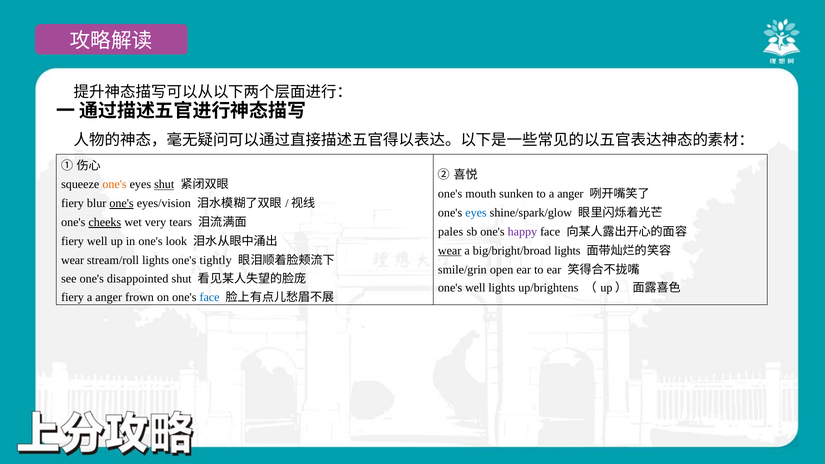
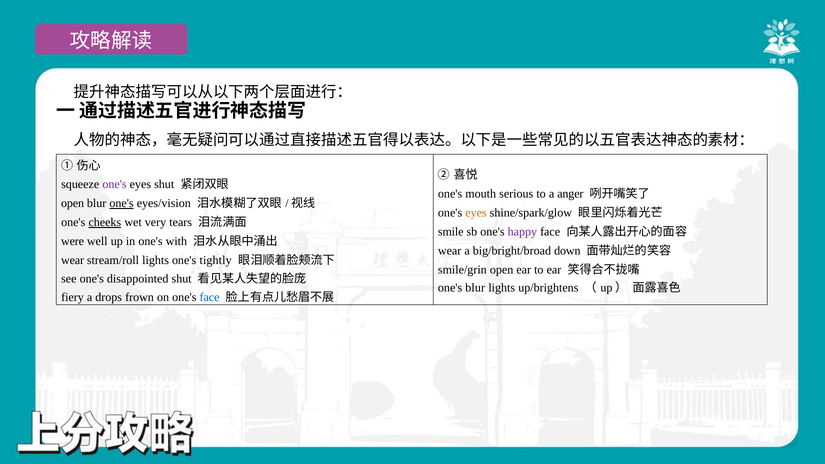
one's colour: orange -> purple (115, 185)
shut underline: present -> none (164, 185)
sunken: sunken -> serious (516, 194)
fiery: fiery -> open (73, 203)
eyes colour: blue -> orange (476, 213)
pales: pales -> smile (451, 232)
fiery: fiery -> were (73, 241)
look: look -> with (176, 241)
wear underline: present -> none (450, 251)
big/bright/broad lights: lights -> down (567, 251)
one's well: well -> blur (475, 288)
anger: anger -> drops (109, 297)
